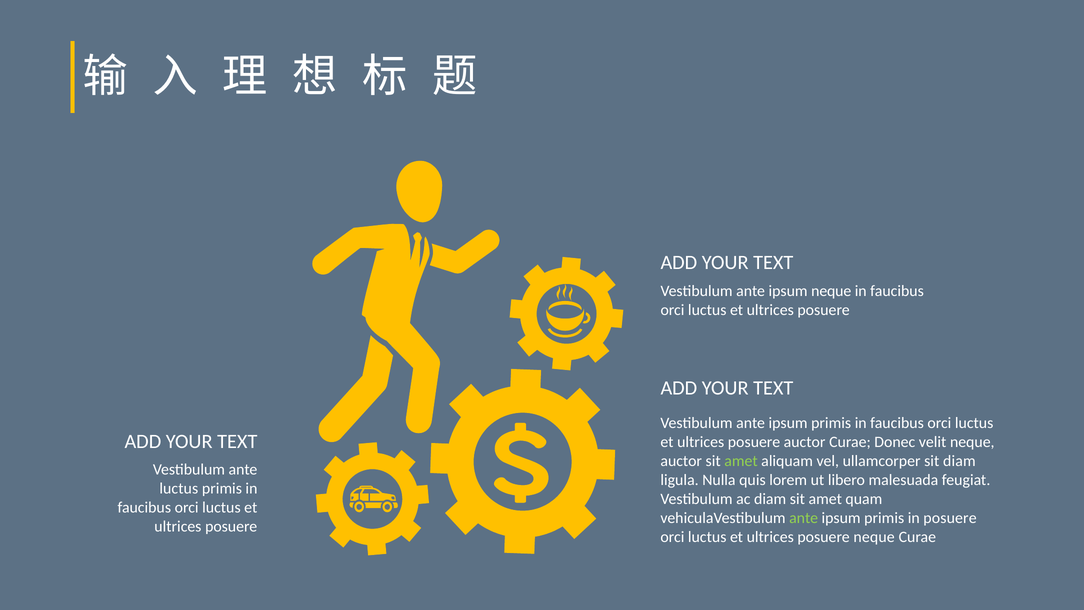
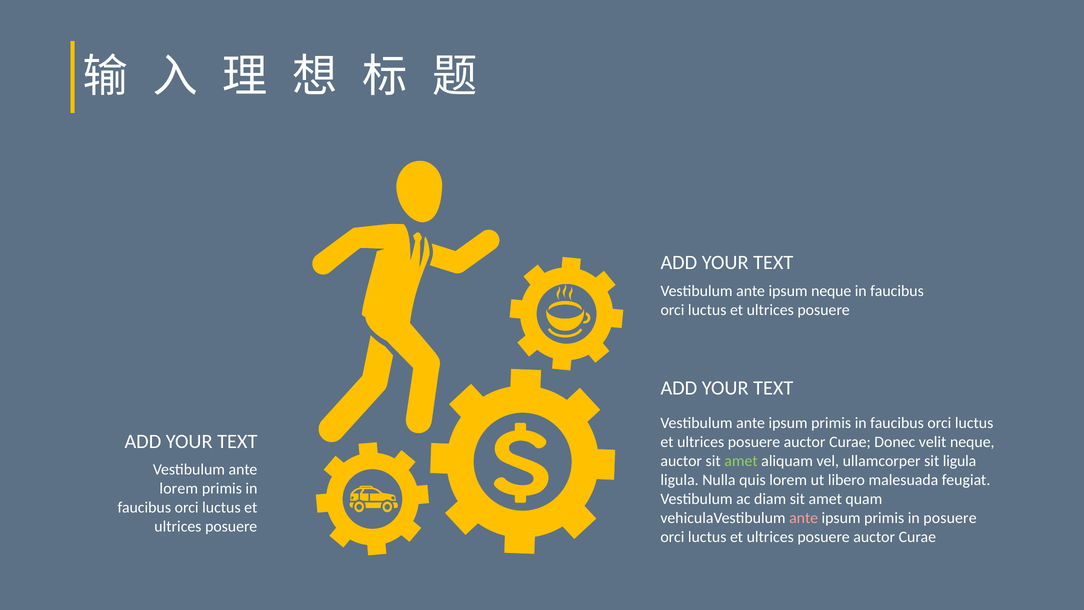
sit diam: diam -> ligula (960, 461)
luctus: luctus -> lorem (179, 488)
ante colour: light green -> pink (804, 518)
neque: neque -> auctor (874, 537)
